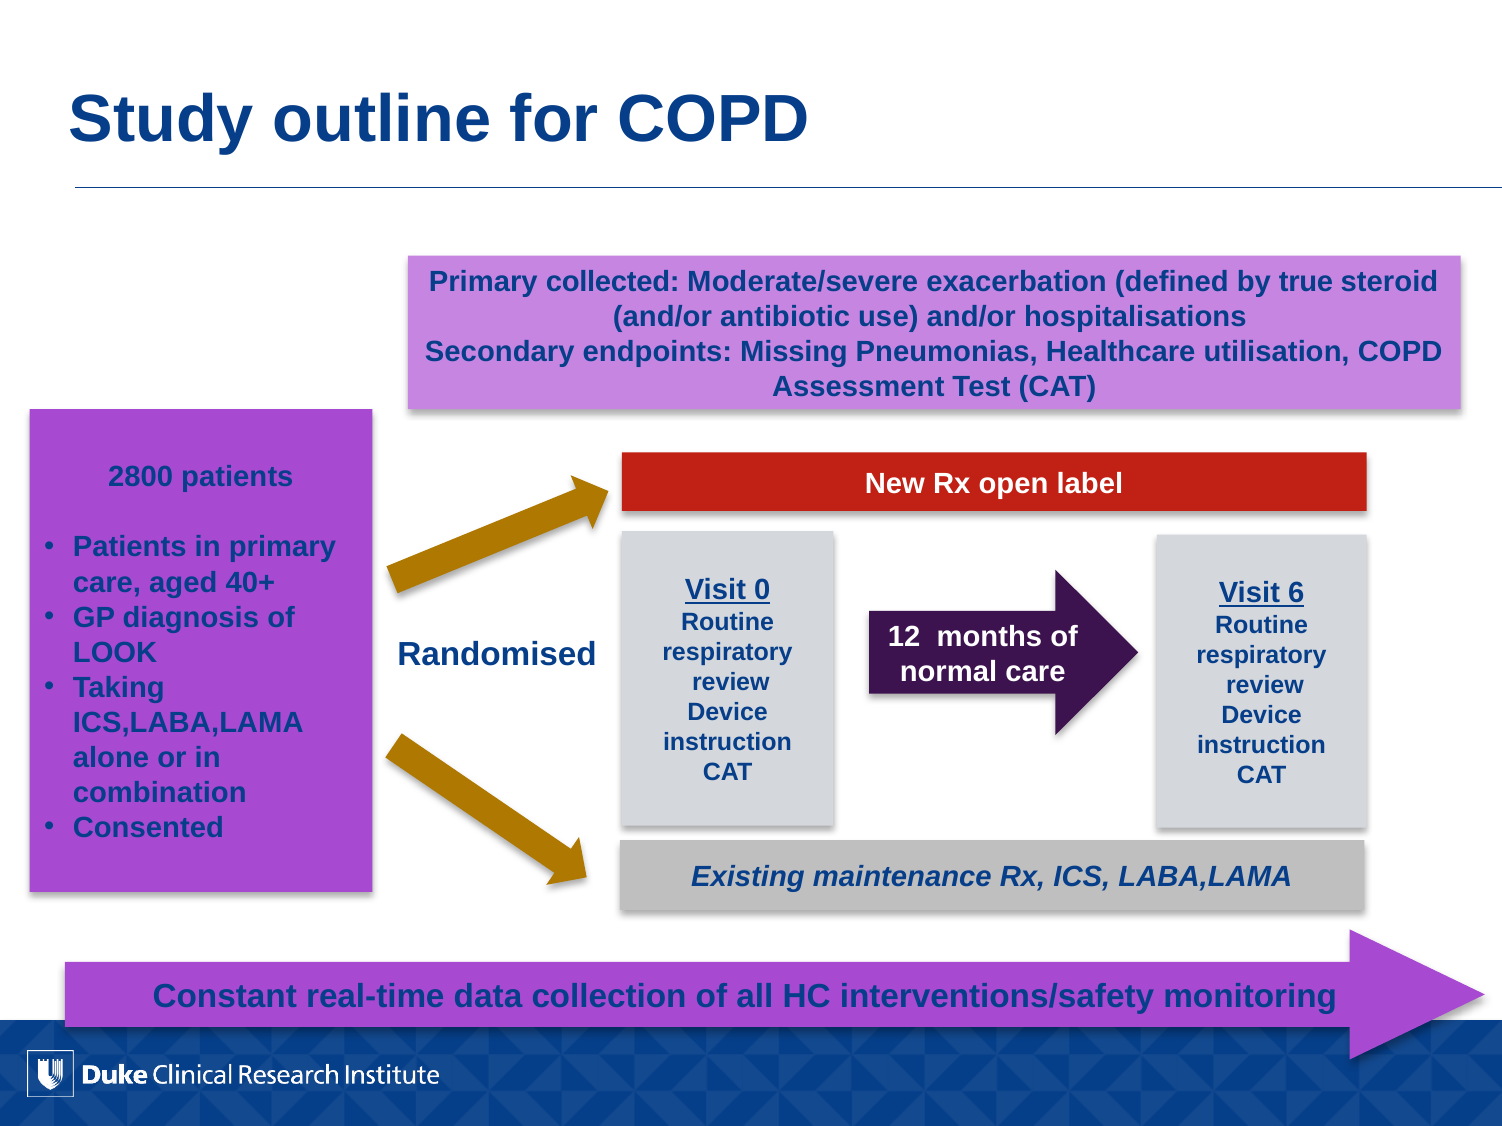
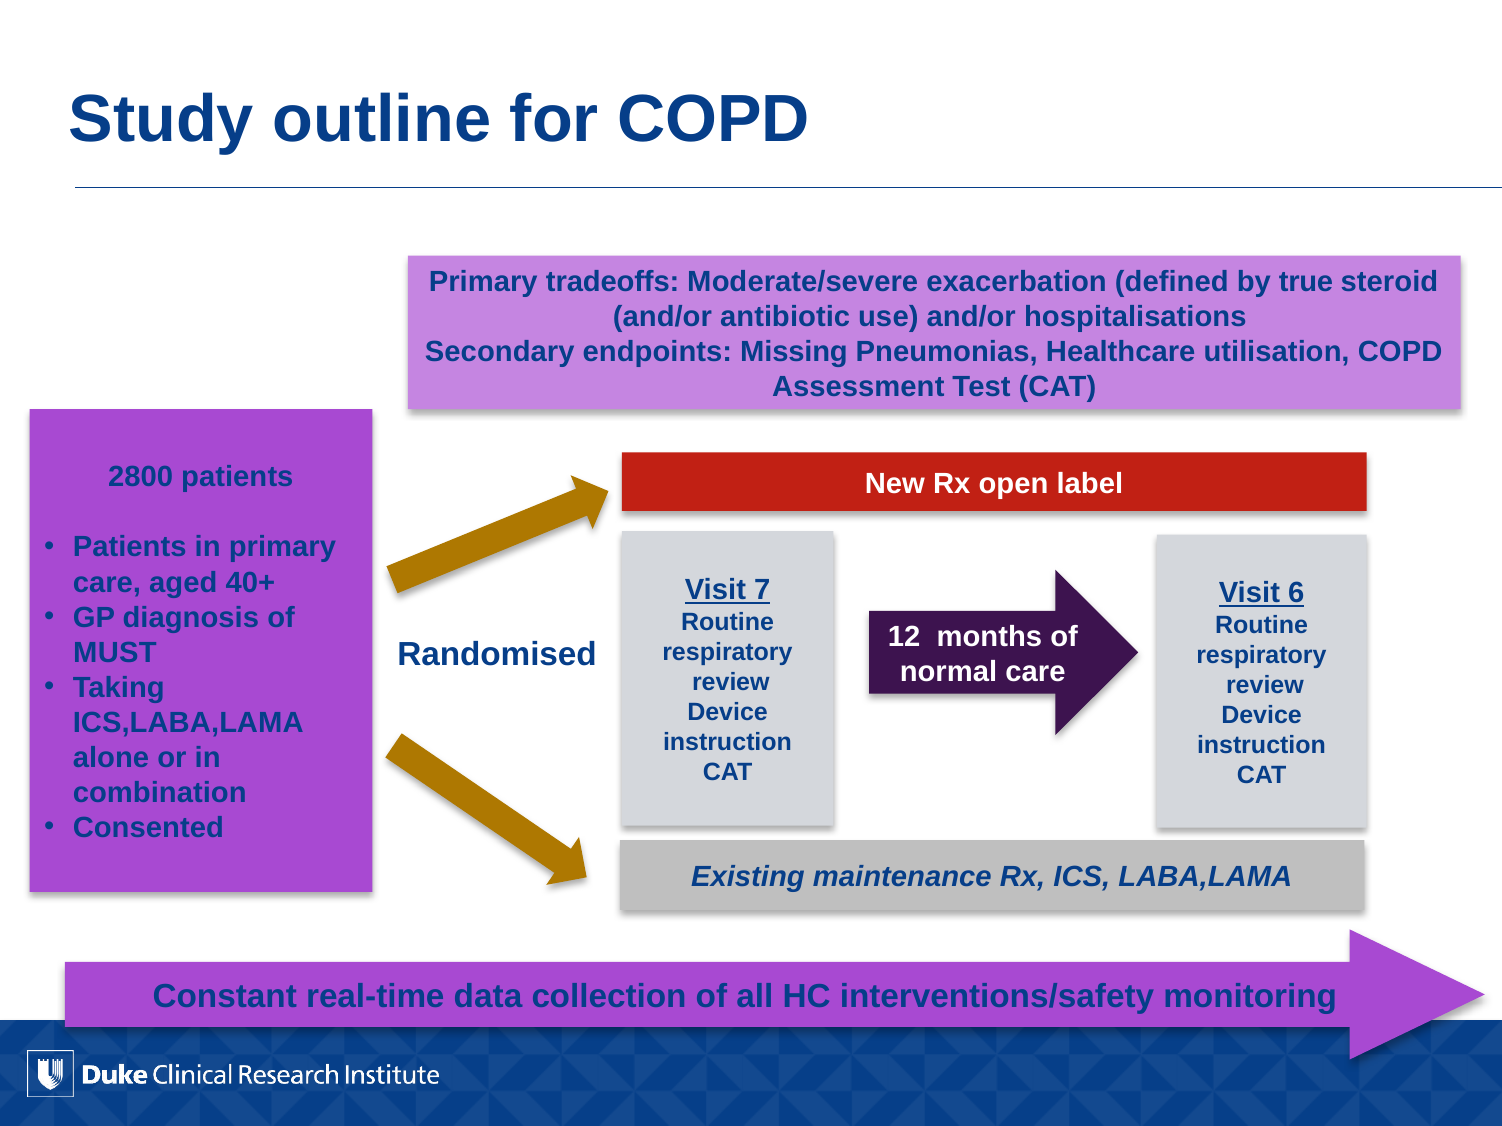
collected: collected -> tradeoffs (613, 282)
0: 0 -> 7 (762, 591)
LOOK: LOOK -> MUST (115, 653)
